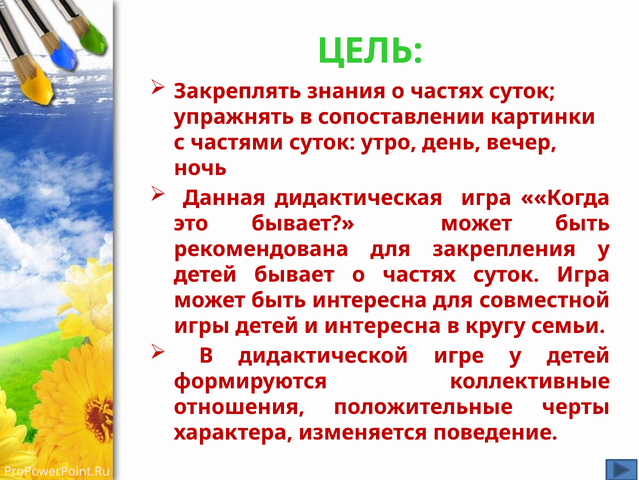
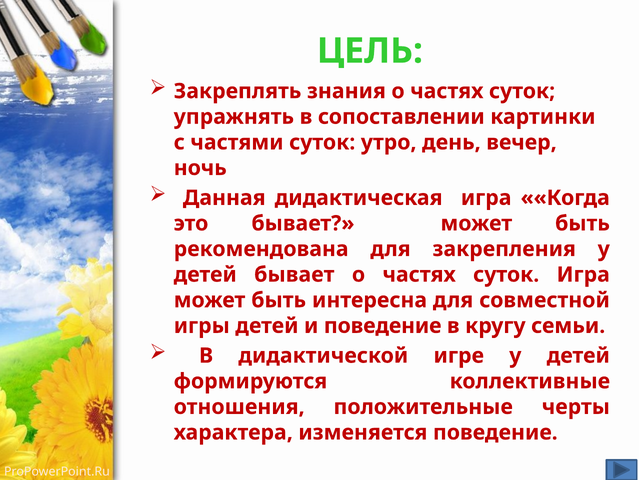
и интересна: интересна -> поведение (383, 325)
